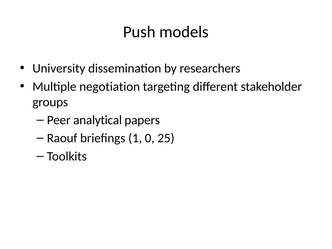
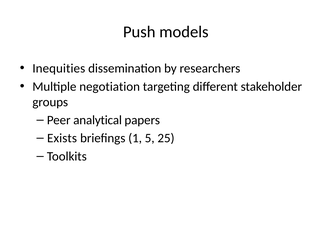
University: University -> Inequities (59, 68)
Raouf: Raouf -> Exists (62, 138)
0: 0 -> 5 (150, 138)
